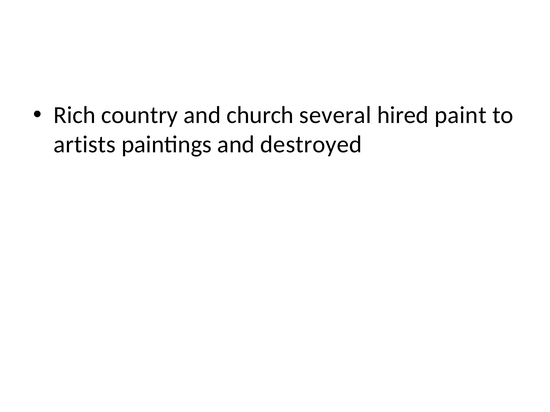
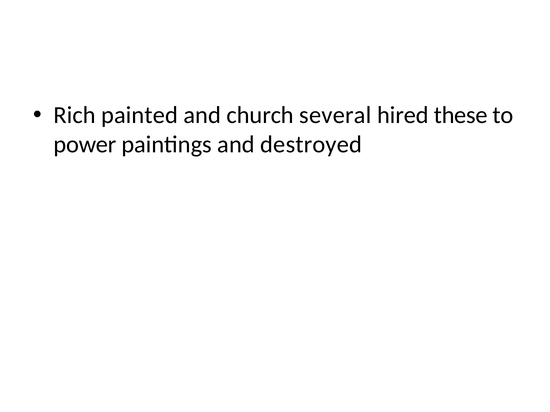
country: country -> painted (140, 115)
paint: paint -> these (461, 115)
artists: artists -> power (85, 145)
